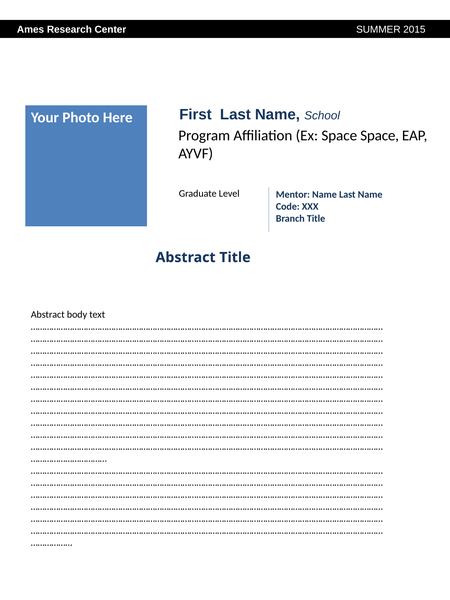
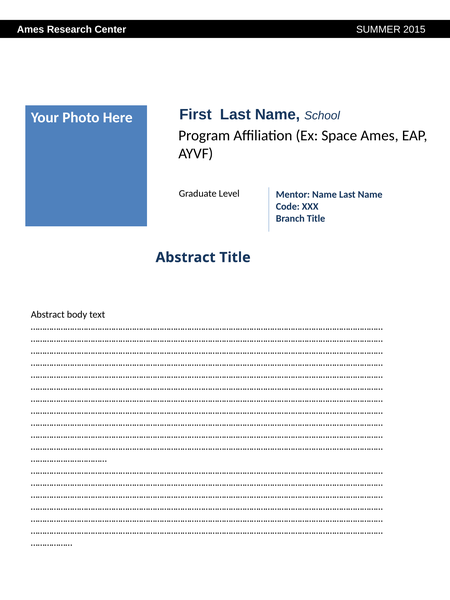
Space Space: Space -> Ames (380, 136)
